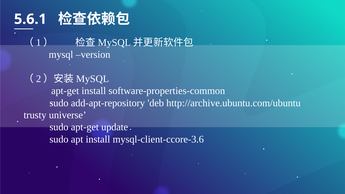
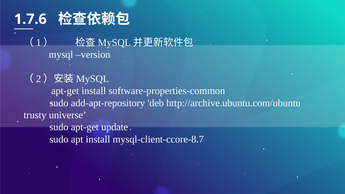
5.6.1: 5.6.1 -> 1.7.6 (30, 19)
mysql-client-ccore-3.6: mysql-client-ccore-3.6 -> mysql-client-ccore-8.7 (158, 139)
